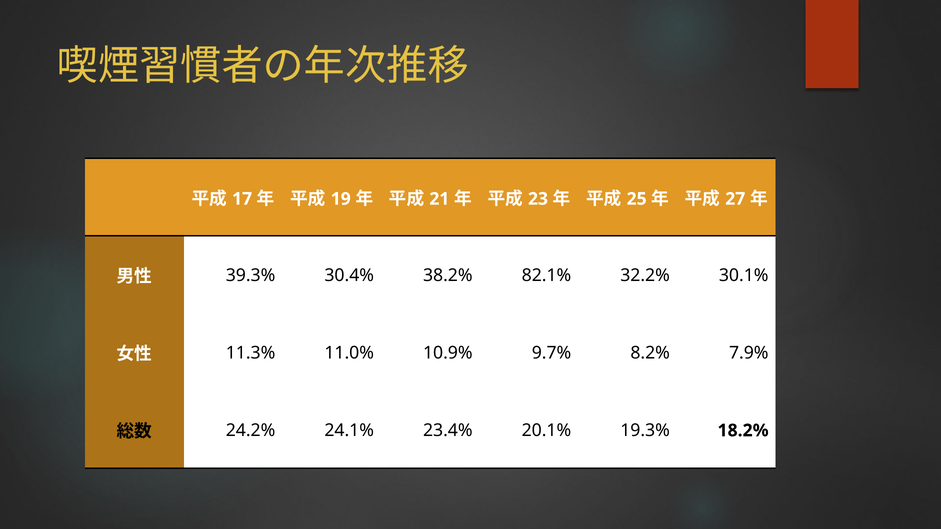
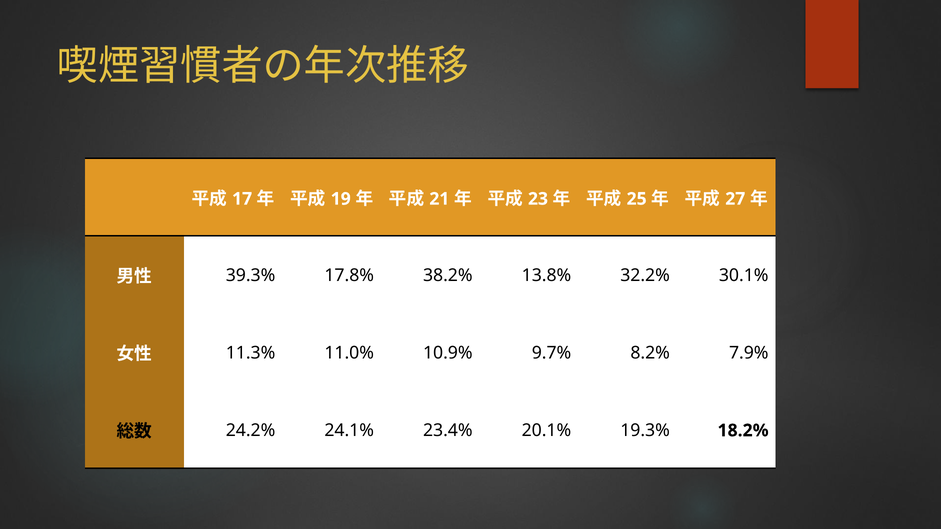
30.4%: 30.4% -> 17.8% (349, 276)
82.1%: 82.1% -> 13.8% (546, 276)
